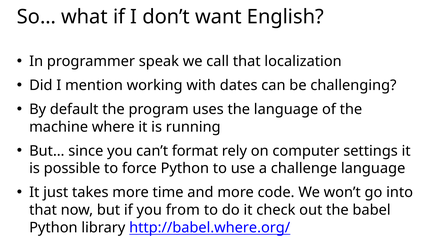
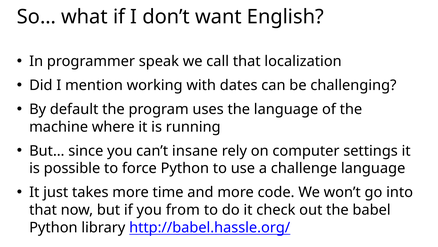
format: format -> insane (195, 151)
http://babel.where.org/: http://babel.where.org/ -> http://babel.hassle.org/ (210, 227)
